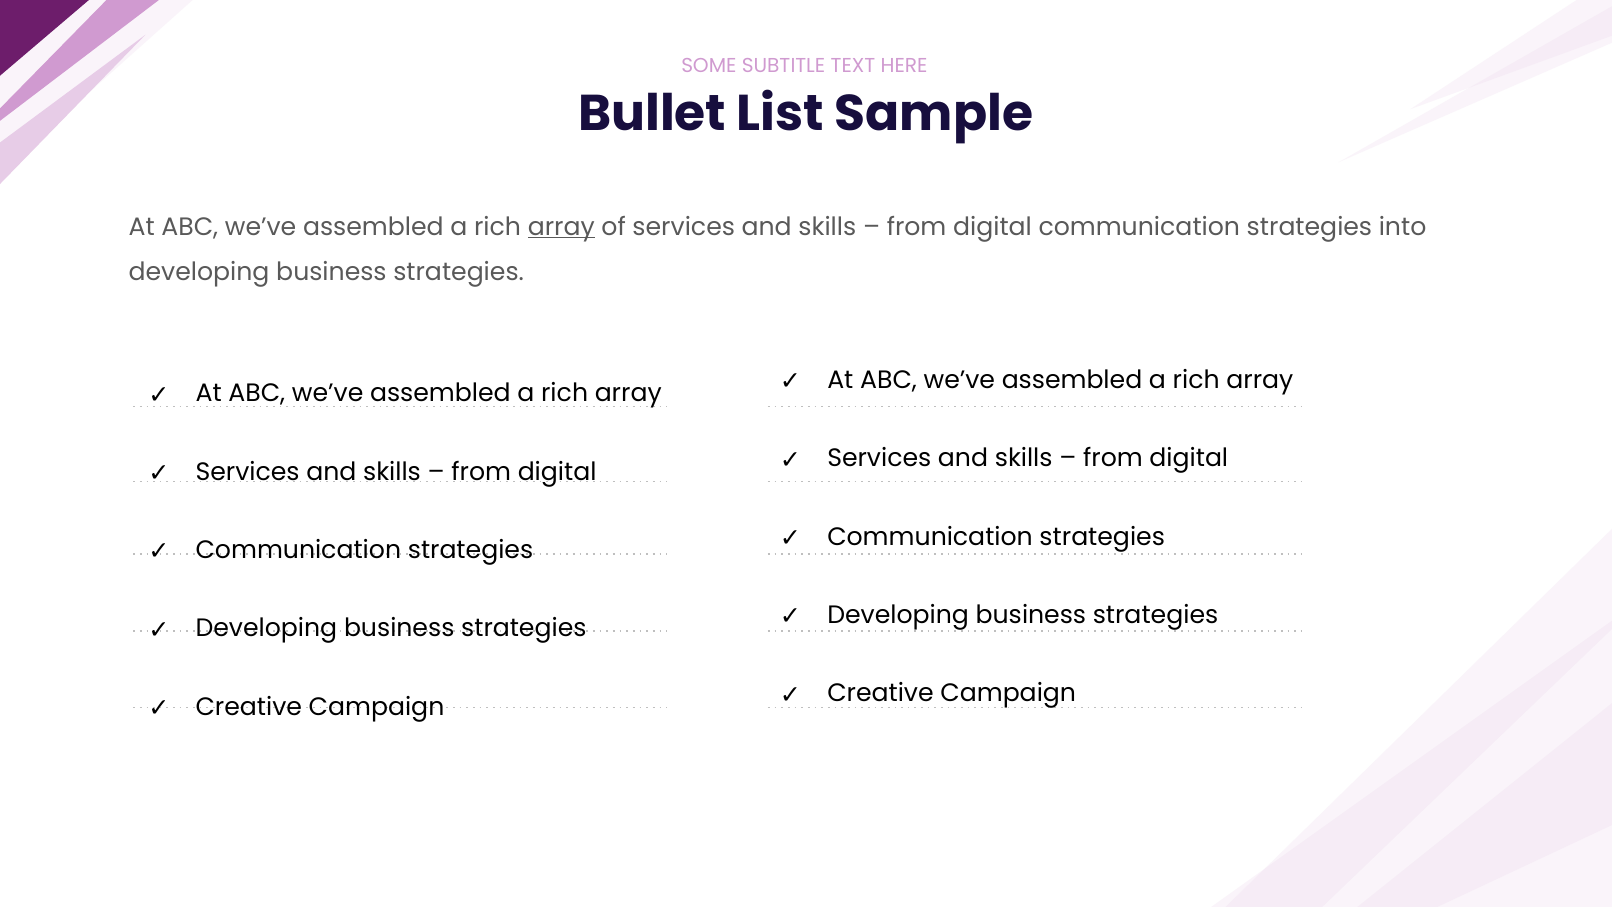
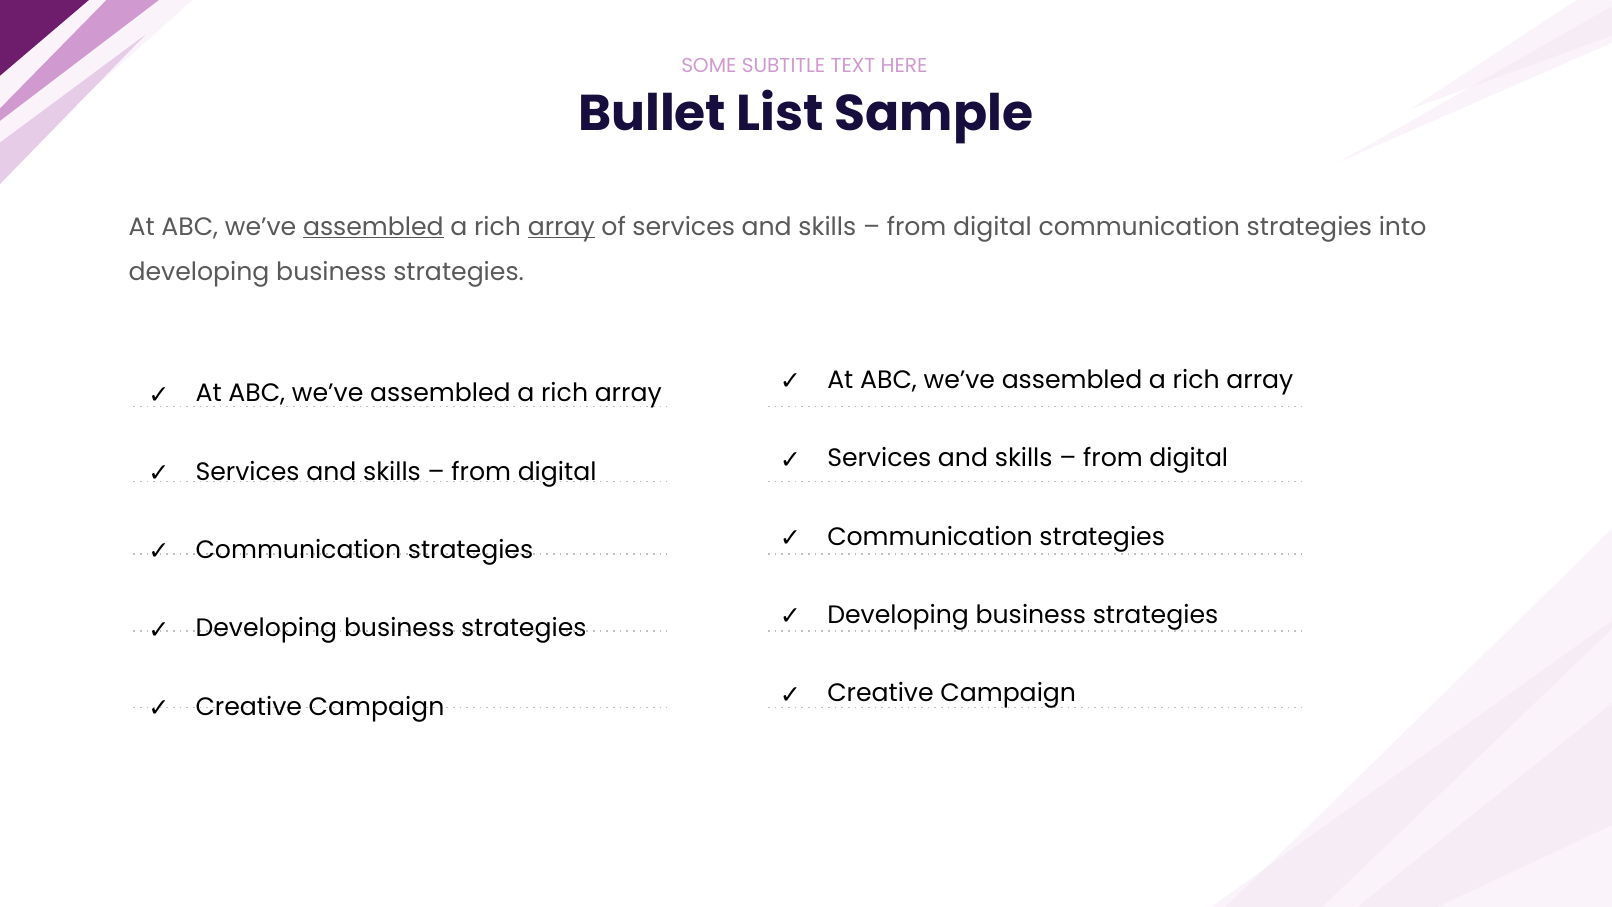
assembled underline: none -> present (373, 227)
